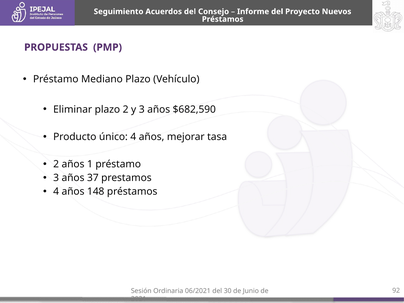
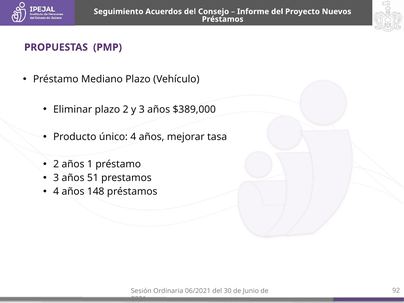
$682,590: $682,590 -> $389,000 (194, 109)
37: 37 -> 51 (93, 178)
